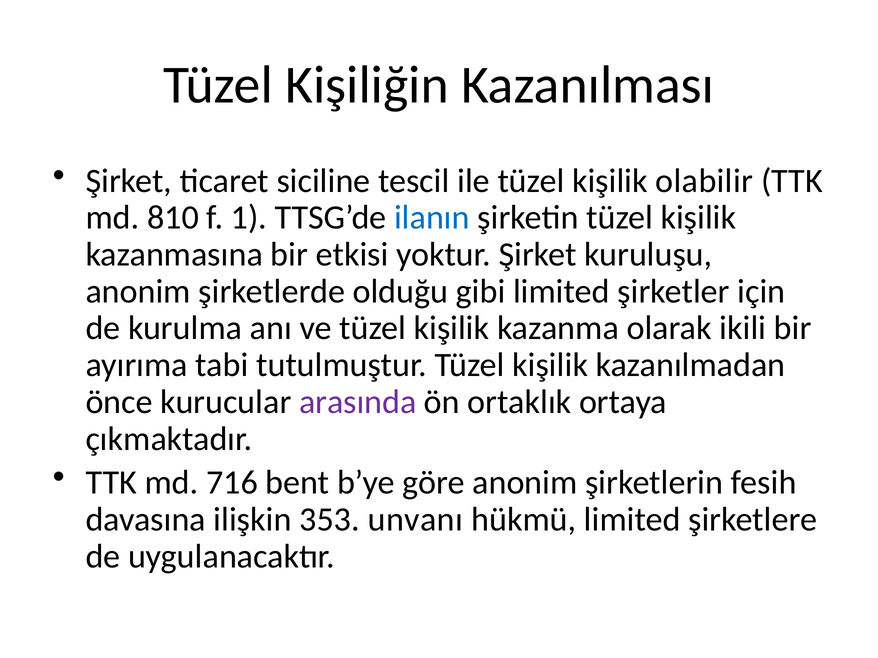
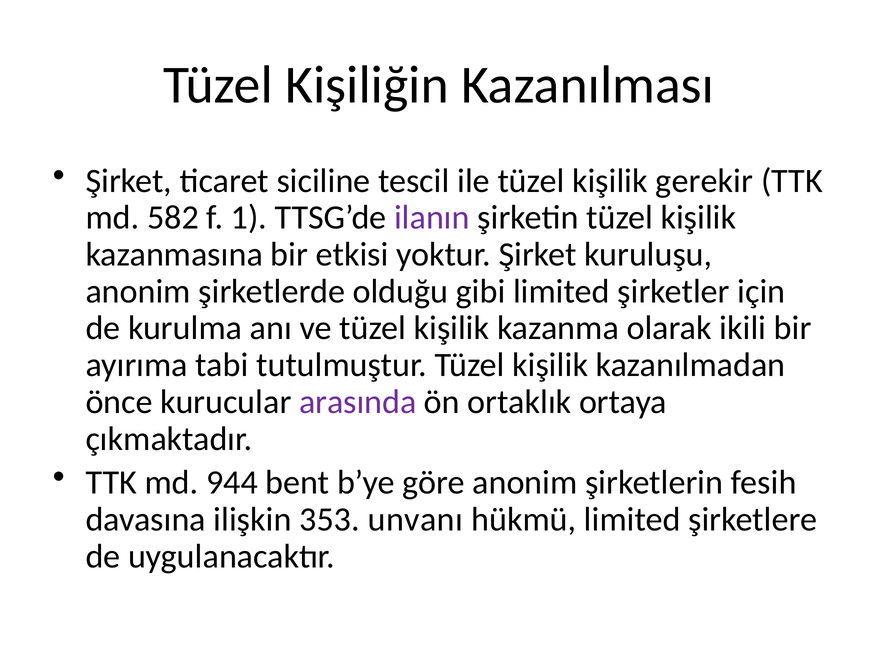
olabilir: olabilir -> gerekir (704, 181)
810: 810 -> 582 (173, 218)
ilanın colour: blue -> purple (432, 218)
716: 716 -> 944 (232, 483)
